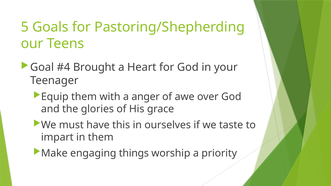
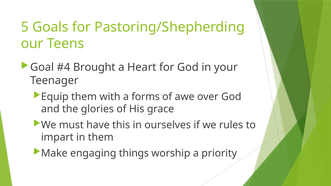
anger: anger -> forms (146, 97)
taste: taste -> rules (231, 125)
